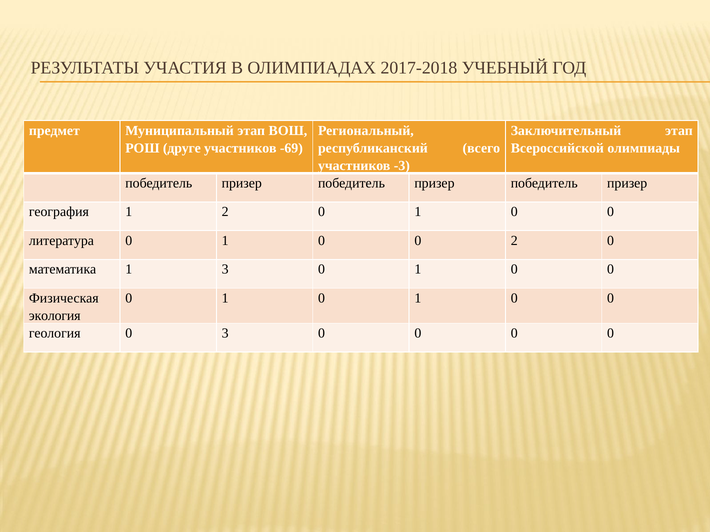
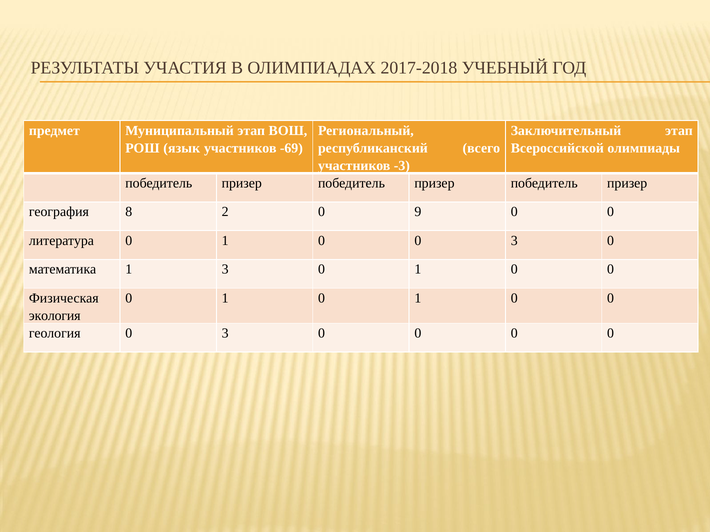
друге: друге -> язык (182, 148)
география 1: 1 -> 8 (129, 212)
2 0 1: 1 -> 9 (418, 212)
0 0 2: 2 -> 3 (514, 241)
